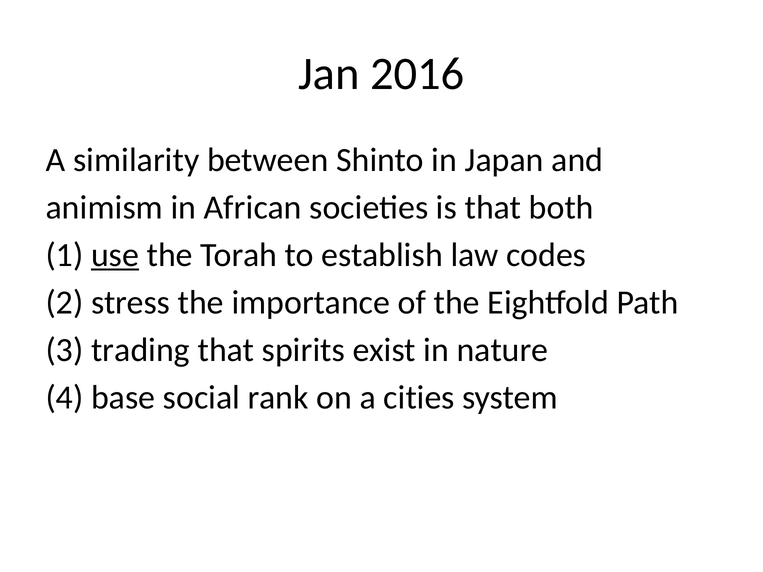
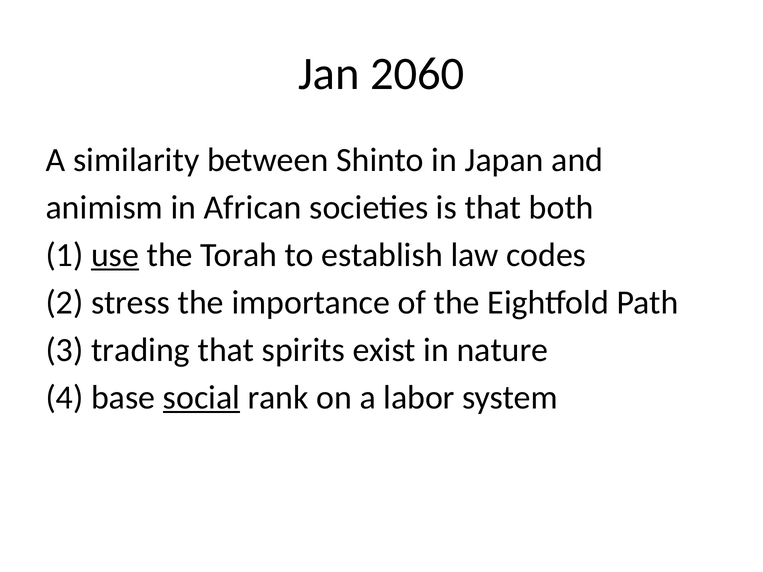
2016: 2016 -> 2060 (417, 74)
social underline: none -> present (202, 398)
cities: cities -> labor (419, 398)
